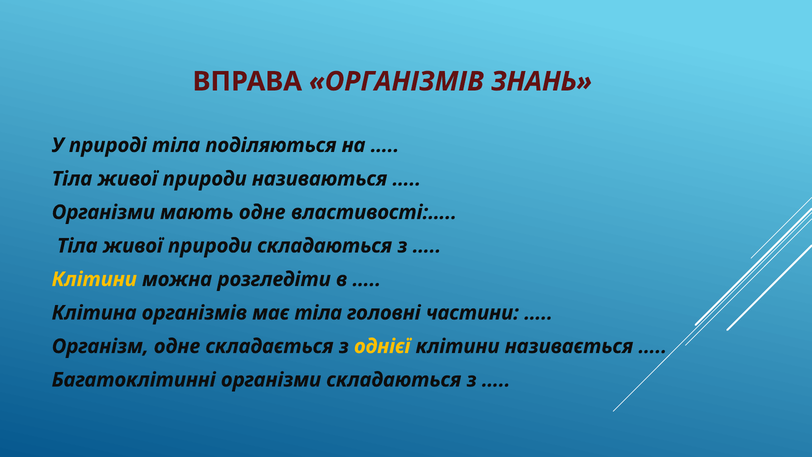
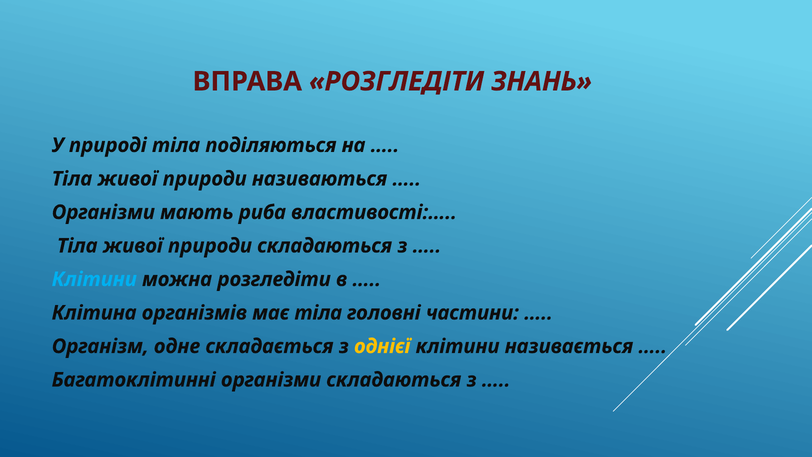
ВПРАВА ОРГАНІЗМІВ: ОРГАНІЗМІВ -> РОЗГЛЕДІТИ (396, 81)
мають одне: одне -> риба (262, 212)
Клітини colour: yellow -> light blue (94, 279)
